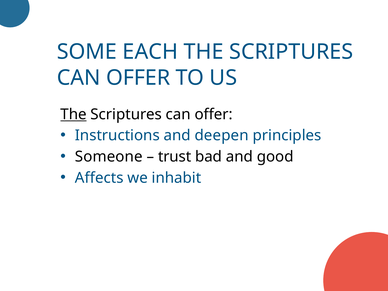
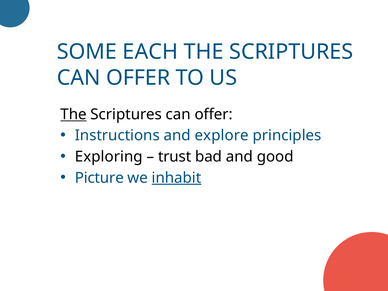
deepen: deepen -> explore (222, 135)
Someone: Someone -> Exploring (109, 157)
Affects: Affects -> Picture (99, 178)
inhabit underline: none -> present (177, 178)
